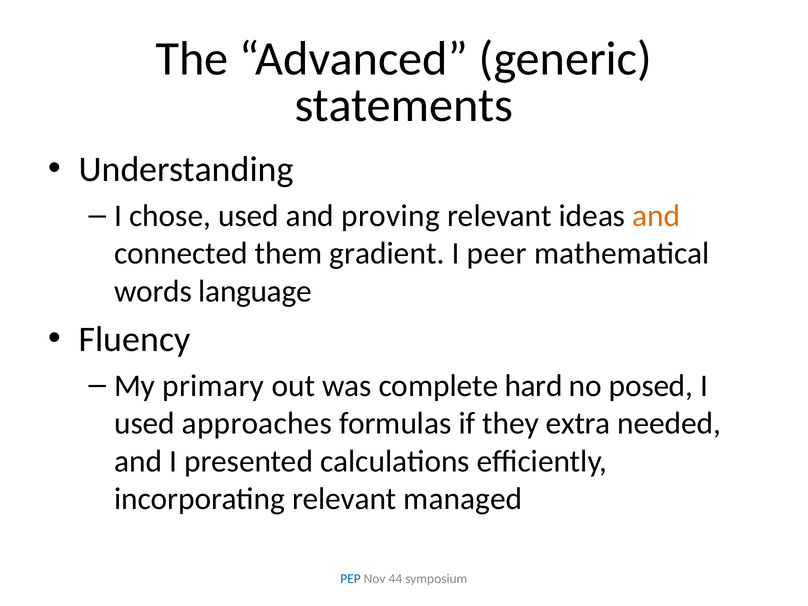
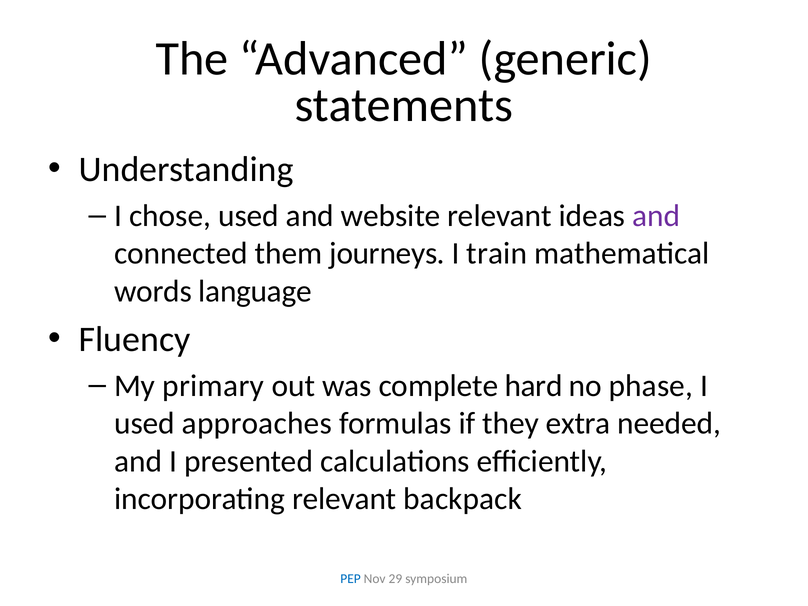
proving: proving -> website (391, 216)
and colour: orange -> purple (656, 216)
gradient: gradient -> journeys (387, 254)
peer: peer -> train (497, 254)
posed: posed -> phase (651, 386)
managed: managed -> backpack (463, 499)
44: 44 -> 29 (395, 579)
